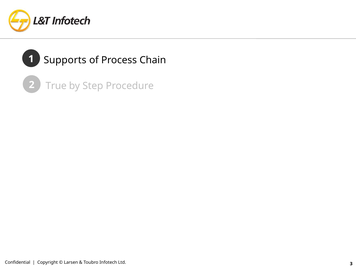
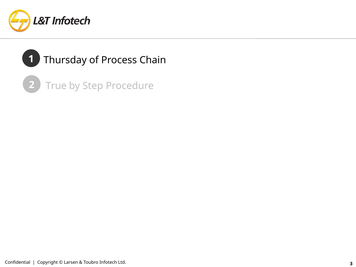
Supports: Supports -> Thursday (65, 60)
